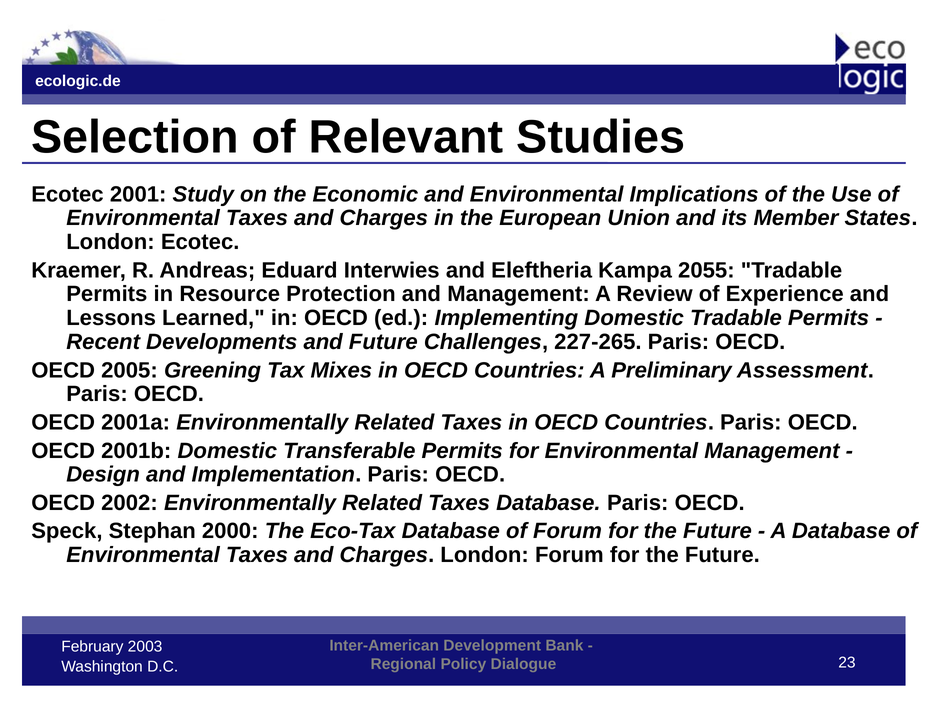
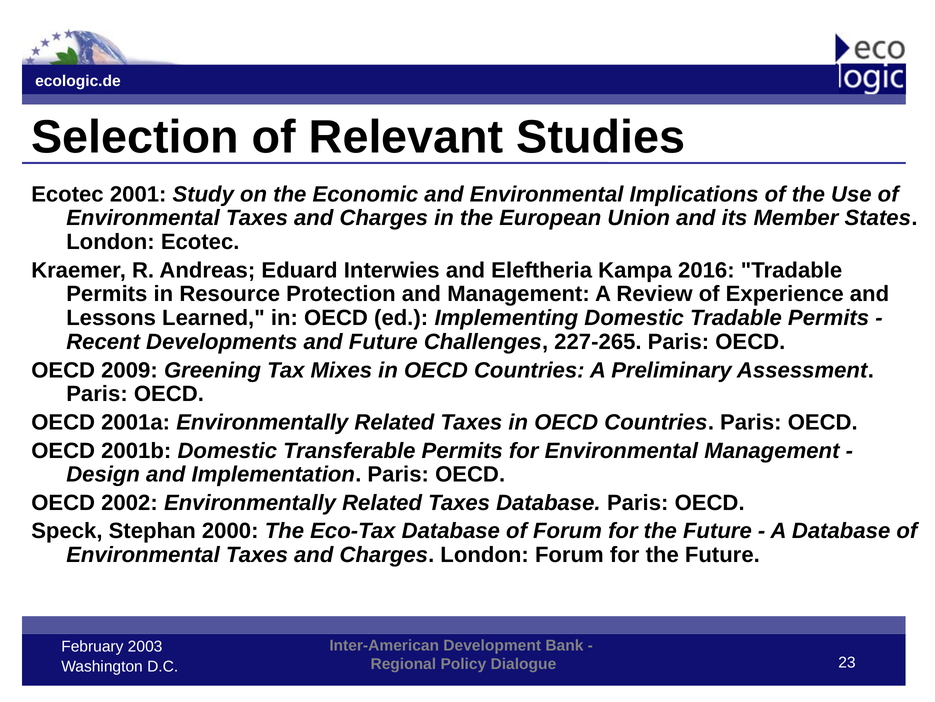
2055: 2055 -> 2016 (706, 270)
2005: 2005 -> 2009 (129, 370)
